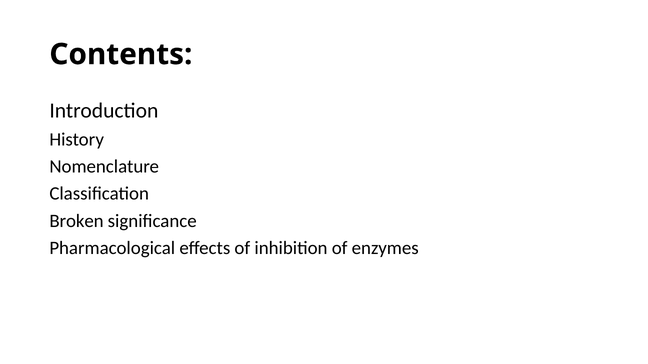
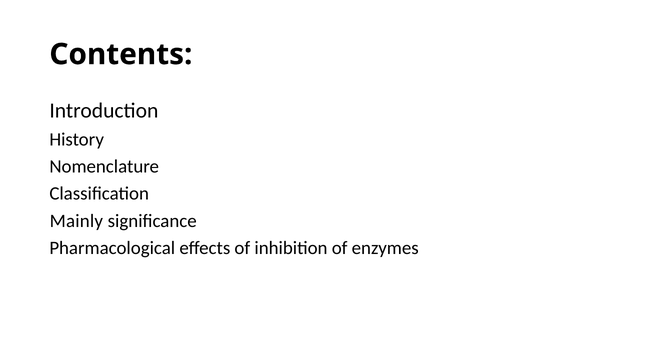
Broken: Broken -> Mainly (76, 221)
